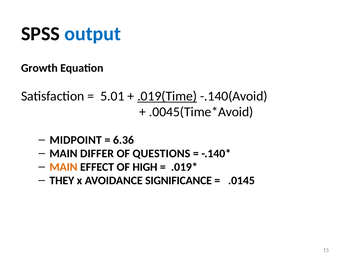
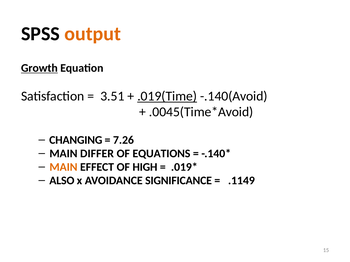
output colour: blue -> orange (93, 34)
Growth underline: none -> present (39, 68)
5.01: 5.01 -> 3.51 (112, 96)
MIDPOINT: MIDPOINT -> CHANGING (76, 140)
6.36: 6.36 -> 7.26 (123, 140)
QUESTIONS: QUESTIONS -> EQUATIONS (161, 154)
THEY: THEY -> ALSO (62, 181)
.0145: .0145 -> .1149 (241, 181)
